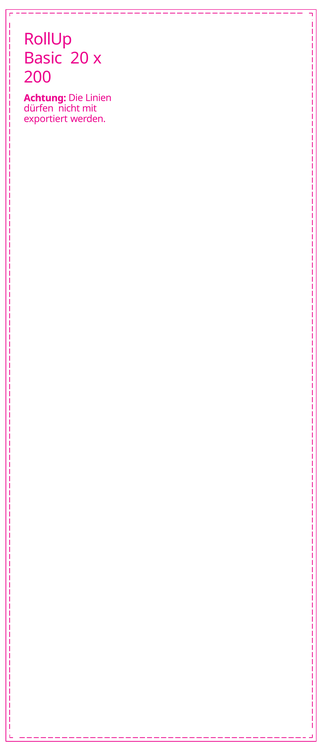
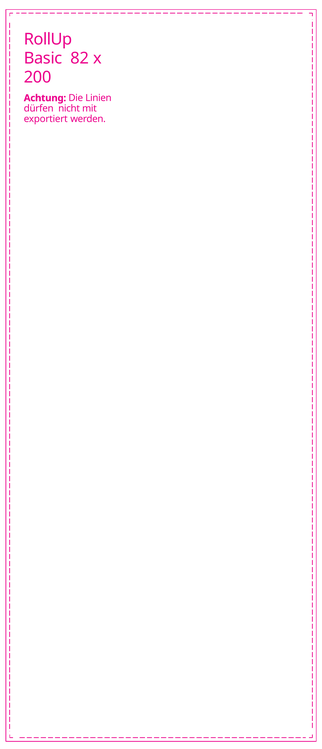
20: 20 -> 82 (80, 58)
